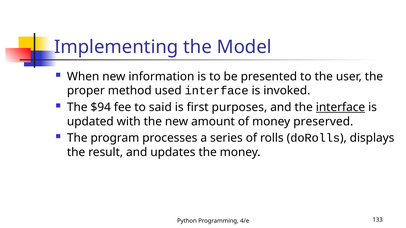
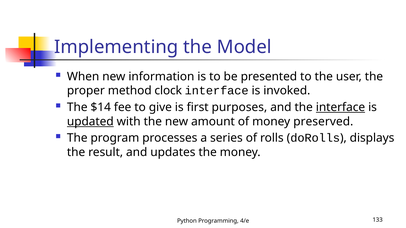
used: used -> clock (168, 91)
$94: $94 -> $14 (101, 107)
said: said -> give (160, 107)
updated underline: none -> present (90, 122)
